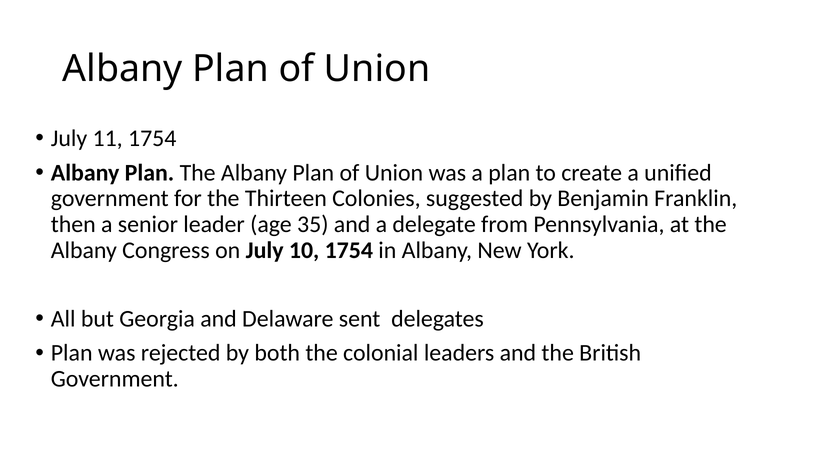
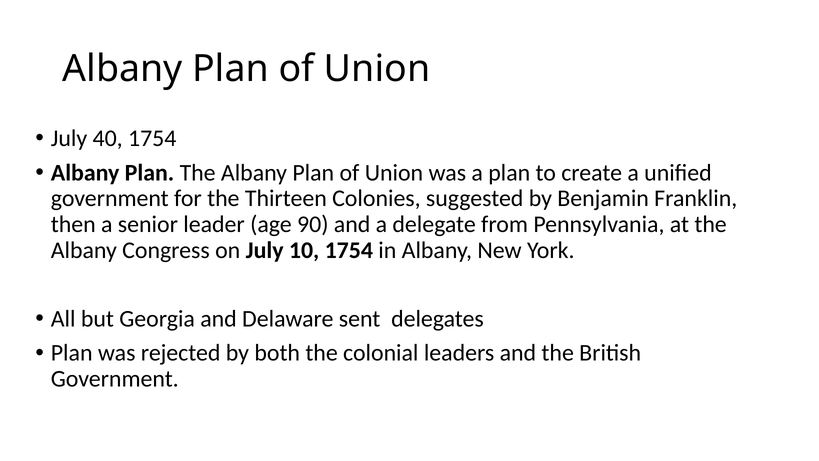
11: 11 -> 40 (108, 138)
35: 35 -> 90 (313, 224)
